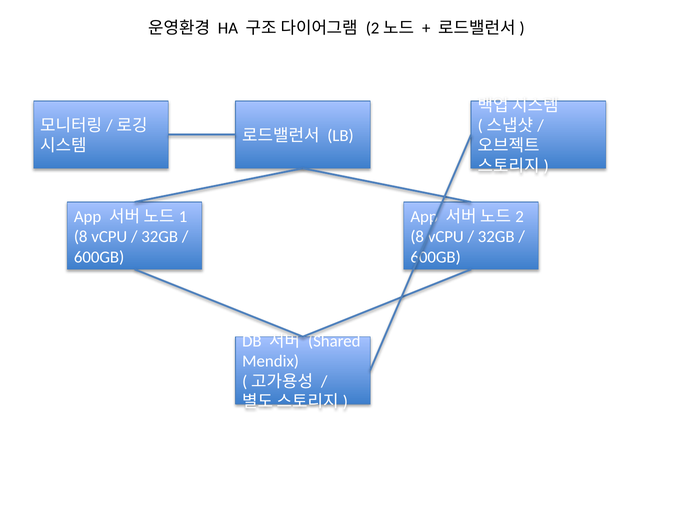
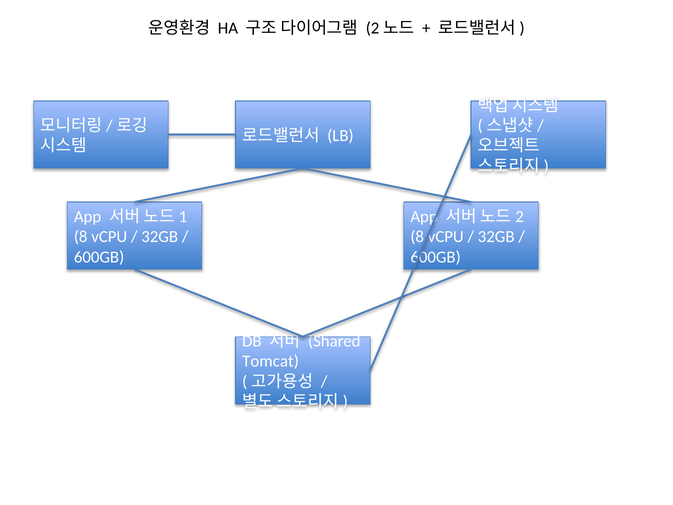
Mendix: Mendix -> Tomcat (271, 361)
